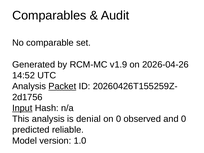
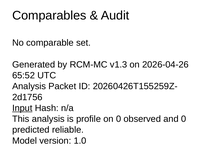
v1.9: v1.9 -> v1.3 (119, 65)
14:52: 14:52 -> 65:52 (24, 75)
Packet underline: present -> none (62, 86)
denial: denial -> profile (89, 119)
